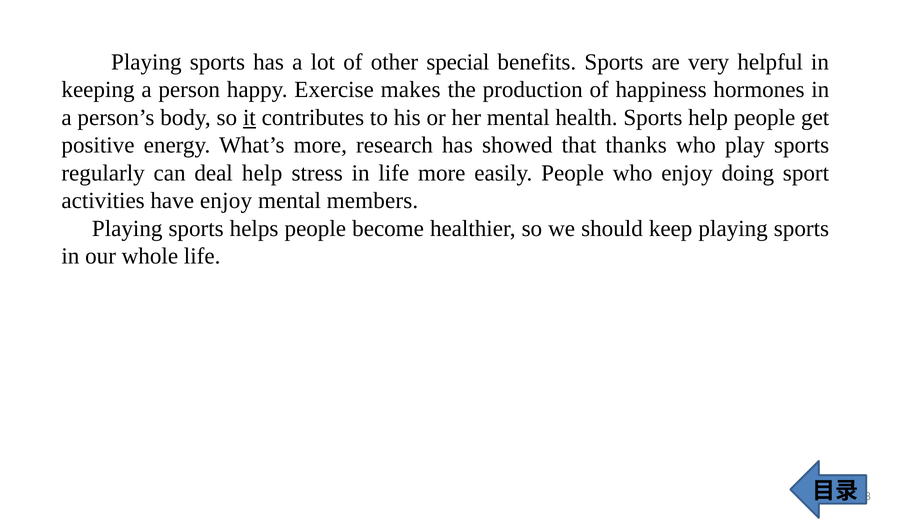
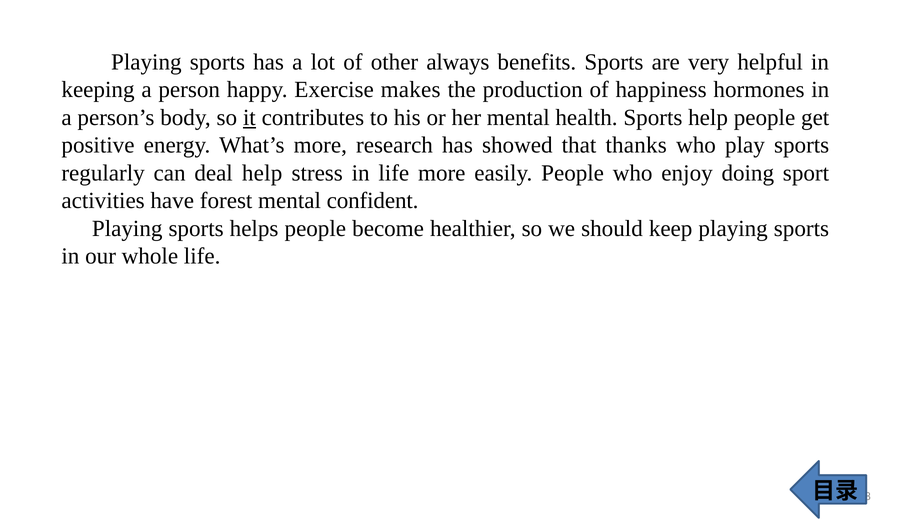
special: special -> always (458, 62)
have enjoy: enjoy -> forest (226, 201)
members: members -> confident (373, 201)
